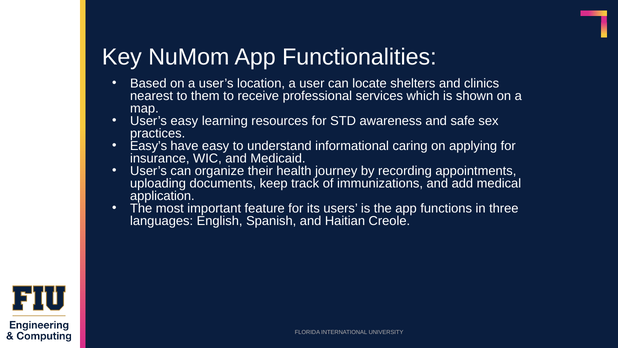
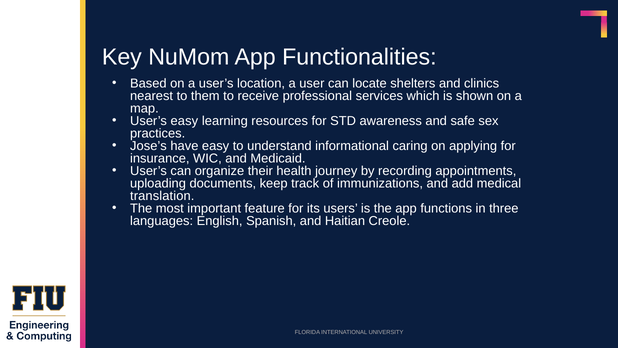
Easy’s: Easy’s -> Jose’s (148, 146)
application: application -> translation (162, 196)
